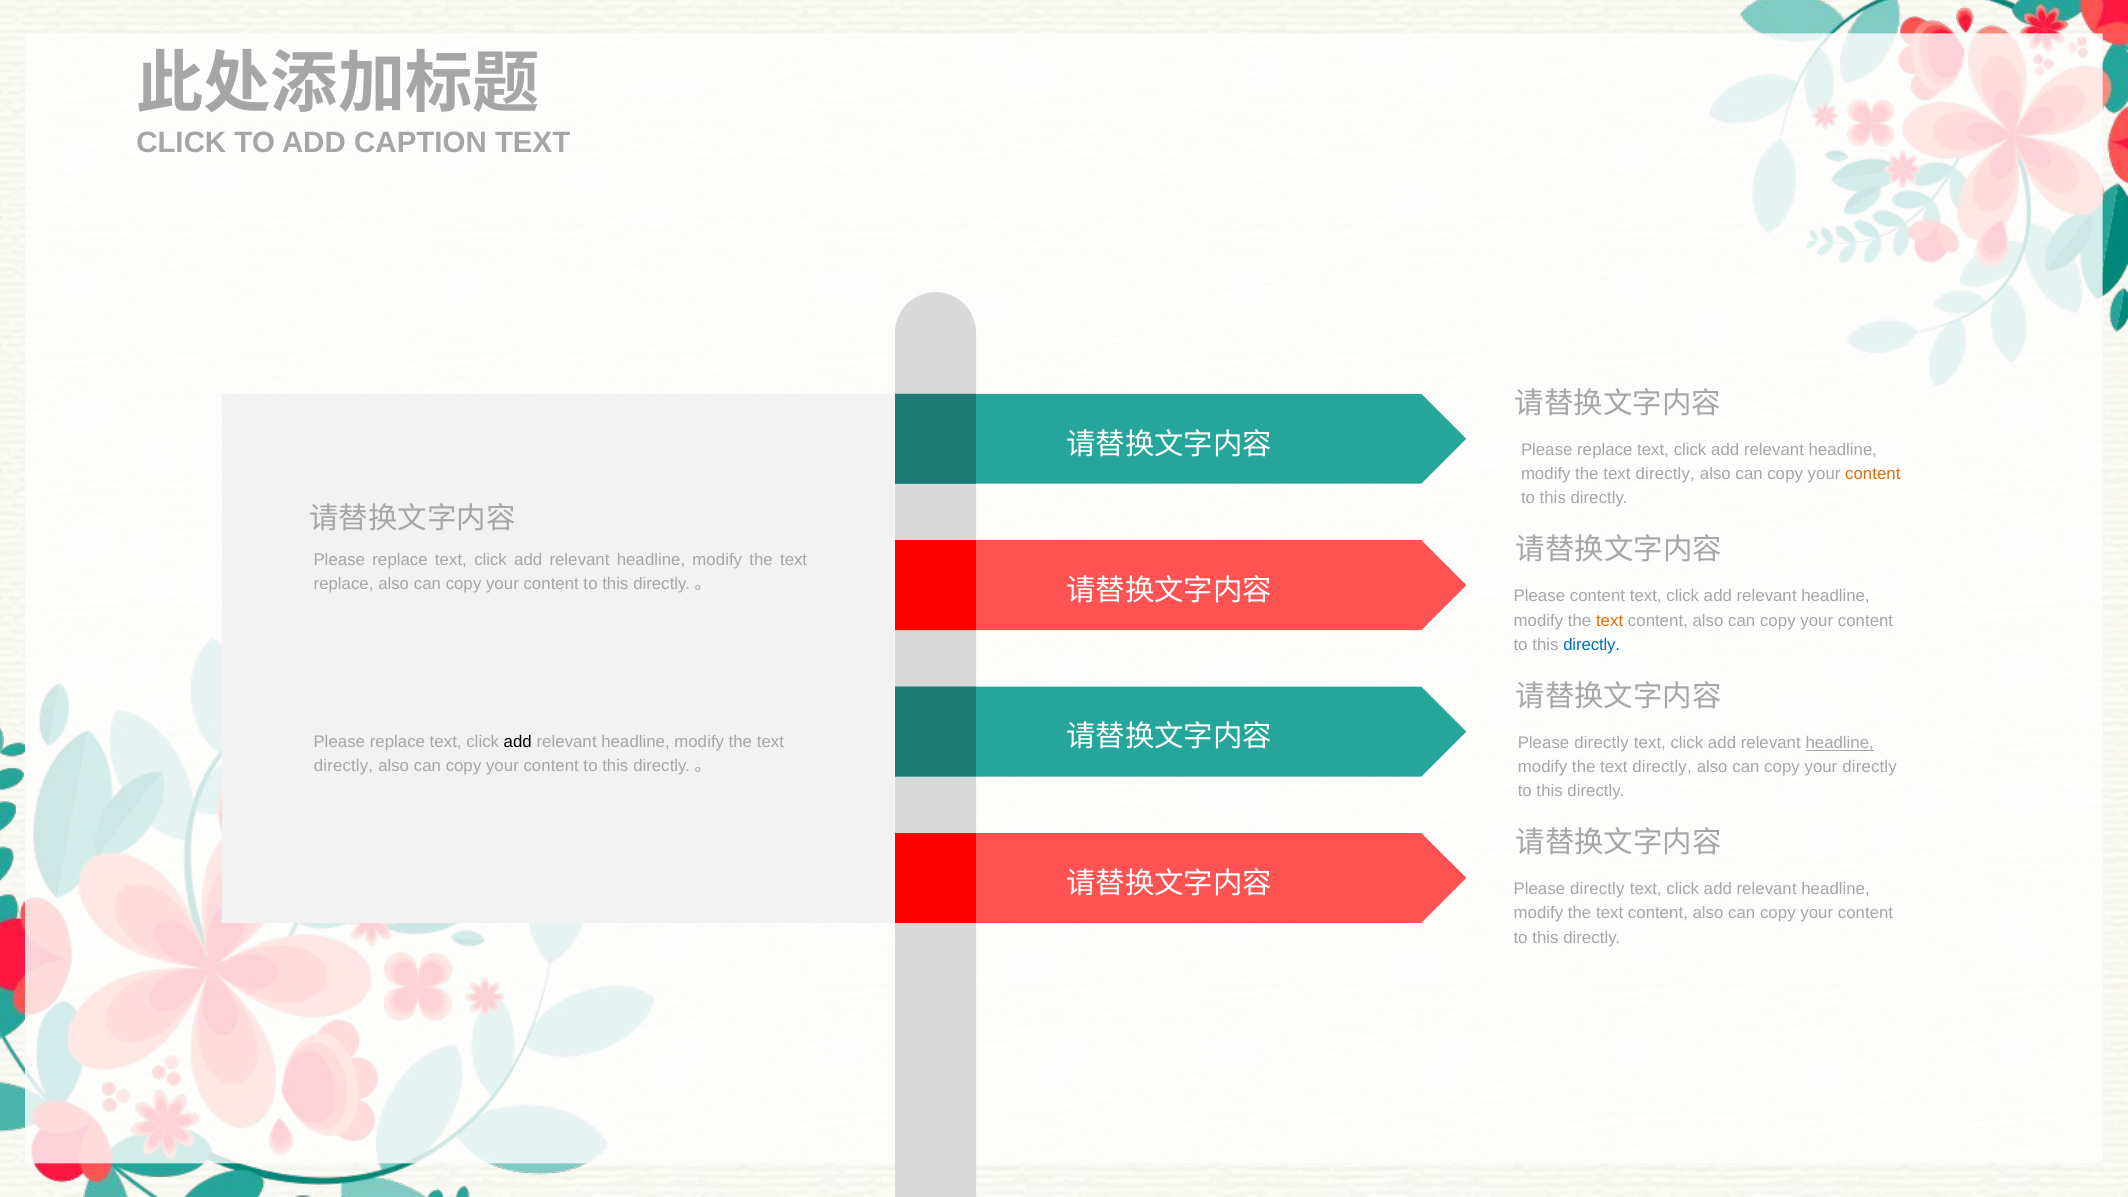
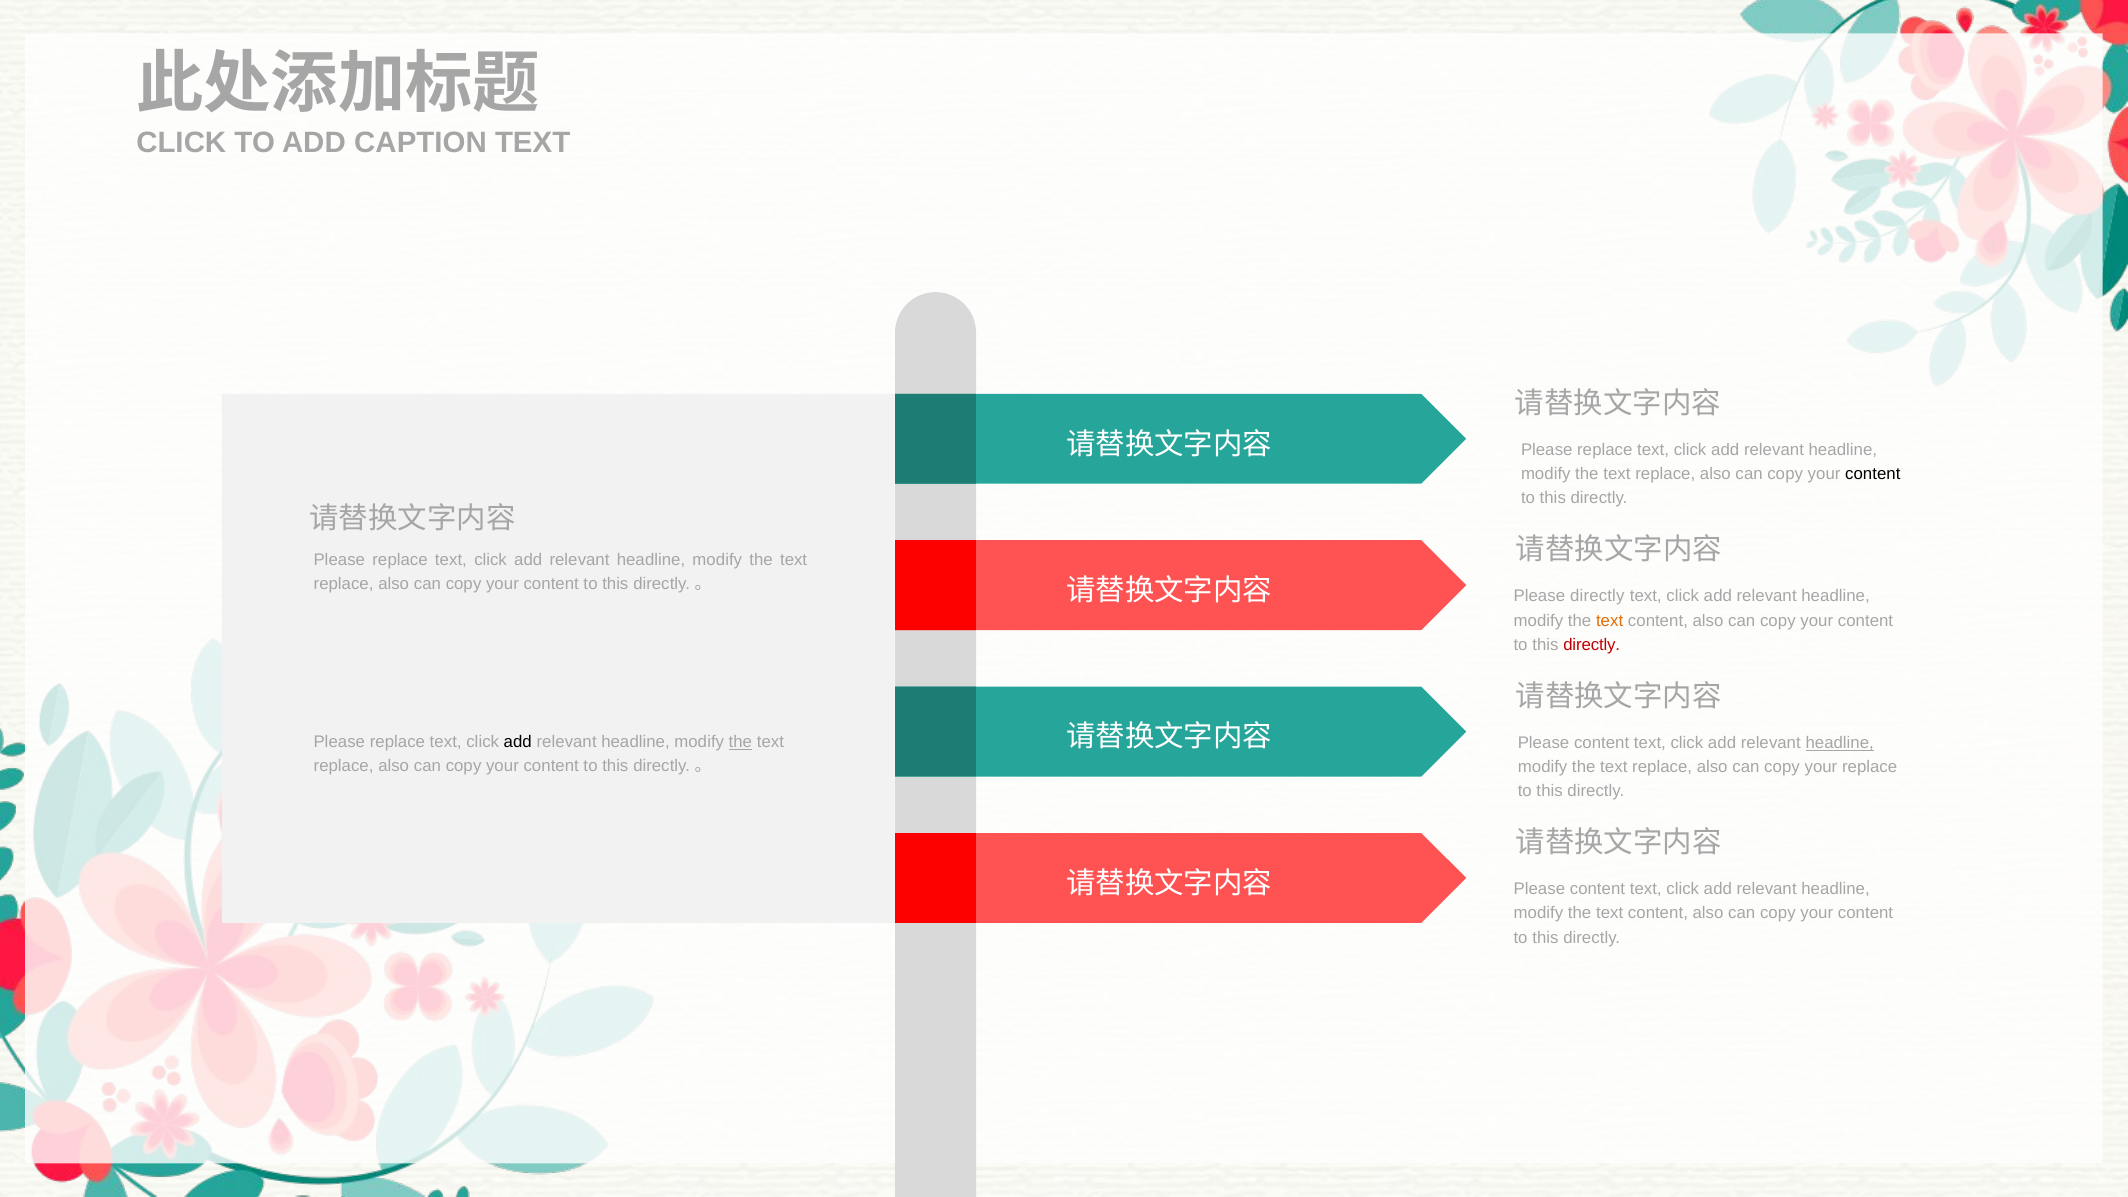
directly: directly -> replace (1665, 474)
content colour: orange -> black (1873, 474)
Please content: content -> directly (1597, 596)
directly colour: blue -> red (1592, 645)
the underline: none -> present (740, 742)
directly: directly -> content (1602, 743)
directly: directly -> replace (344, 766)
directly: directly -> replace (1662, 767)
your directly: directly -> replace (1870, 767)
directly: directly -> content (1597, 889)
